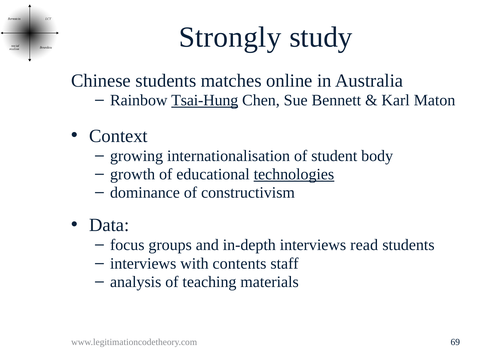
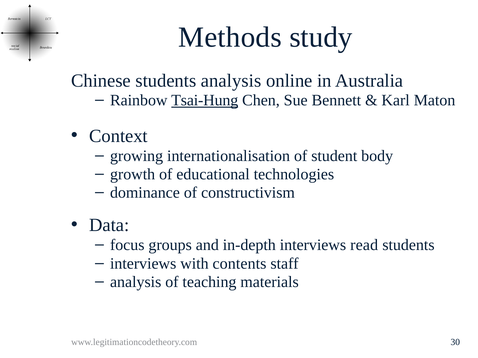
Strongly: Strongly -> Methods (230, 37)
students matches: matches -> analysis (231, 81)
technologies underline: present -> none (294, 174)
69: 69 -> 30 (455, 342)
